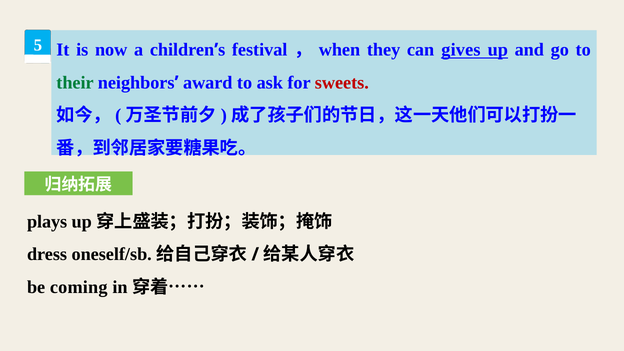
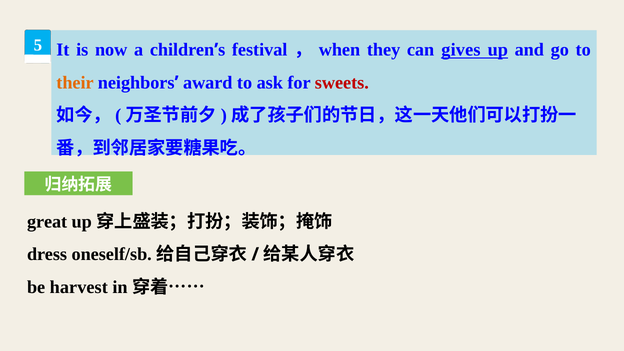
their colour: green -> orange (75, 83)
plays: plays -> great (47, 222)
coming: coming -> harvest (79, 287)
